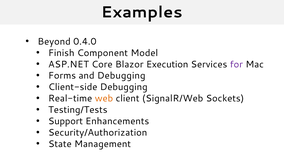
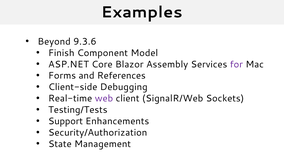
0.4.0: 0.4.0 -> 9.3.6 (85, 41)
Execution: Execution -> Assembly (167, 64)
and Debugging: Debugging -> References (121, 76)
web colour: orange -> purple (104, 98)
